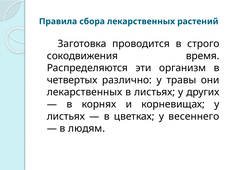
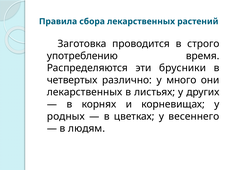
сокодвижения: сокодвижения -> употреблению (82, 56)
организм: организм -> брусники (183, 68)
травы: травы -> много (181, 80)
листьях: листьях -> родных (66, 117)
